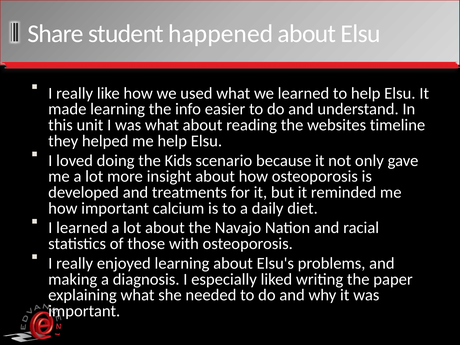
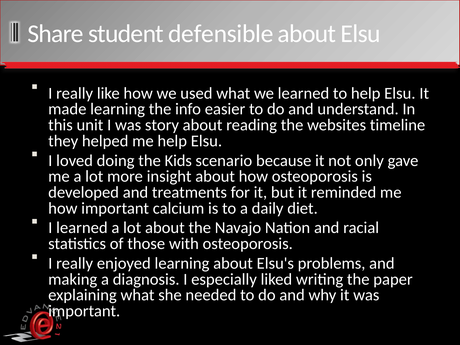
happened: happened -> defensible (221, 34)
was what: what -> story (162, 125)
